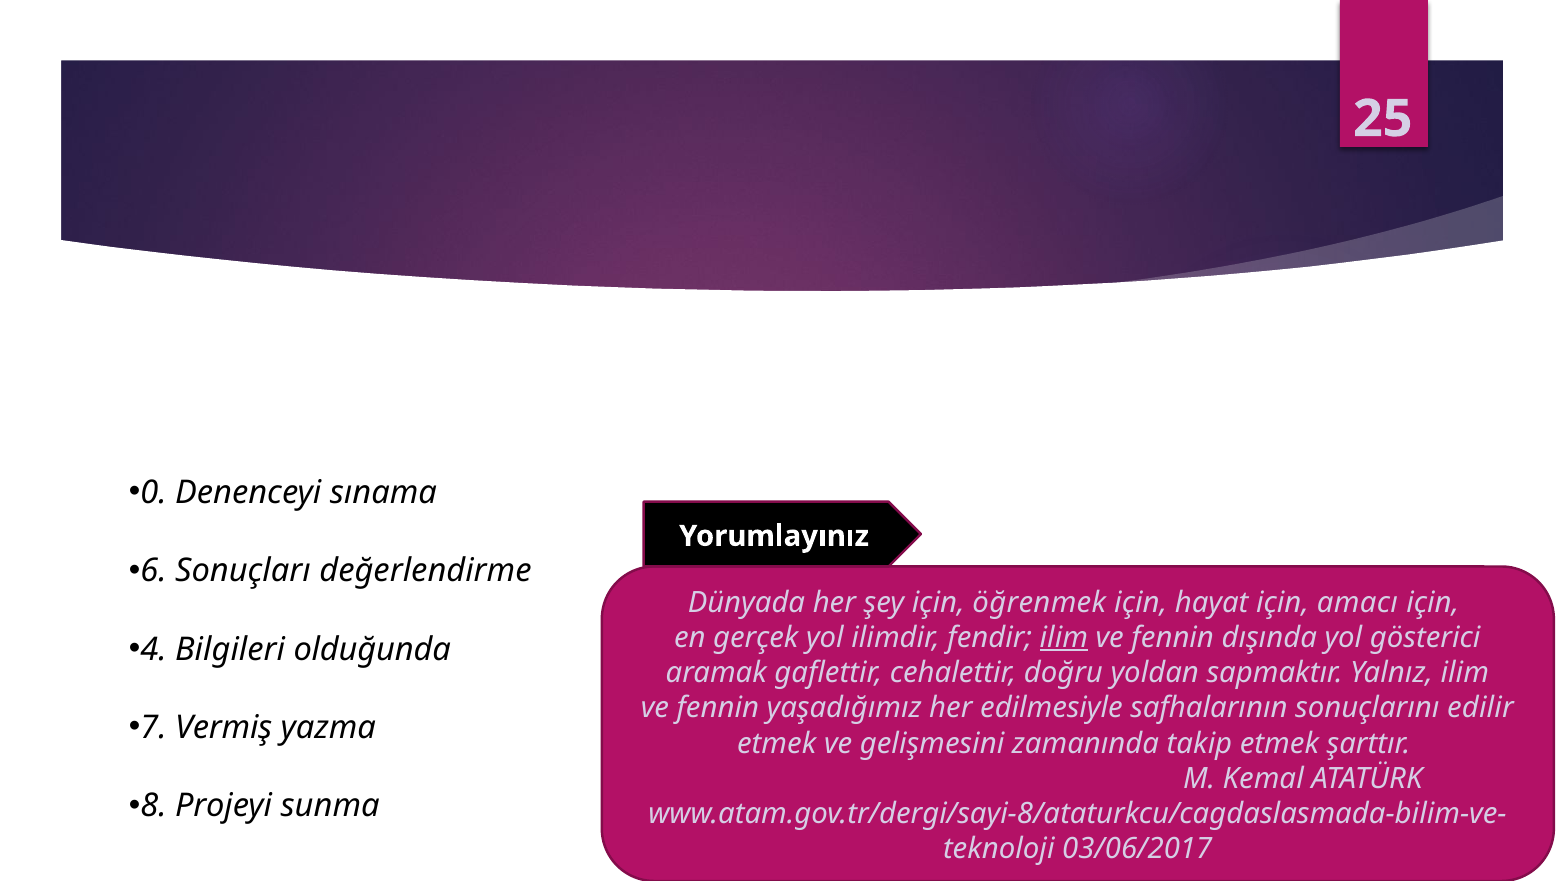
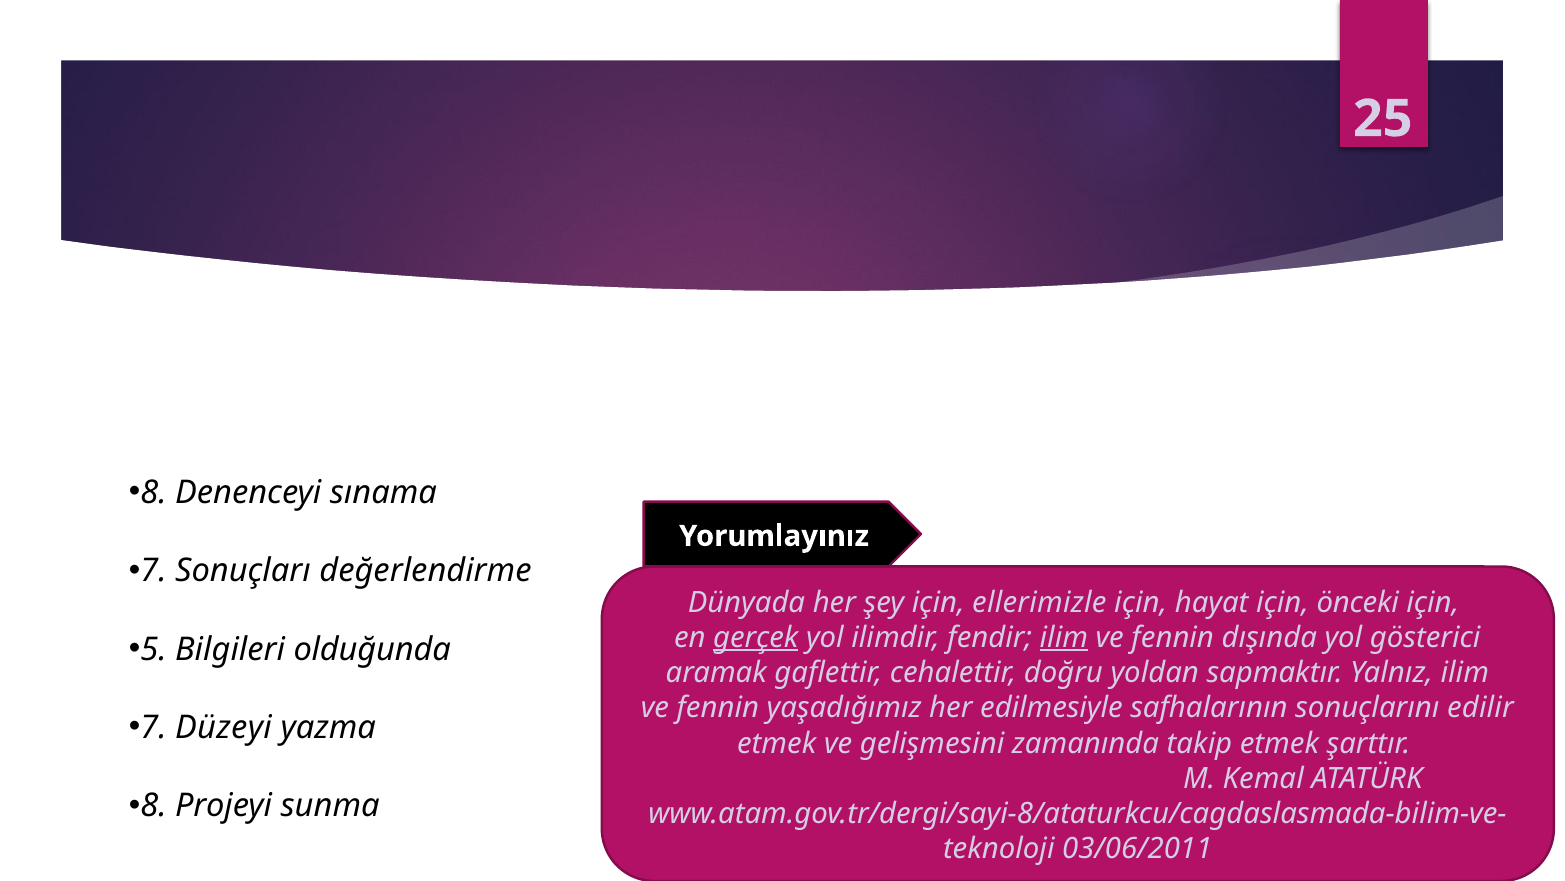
0: 0 -> 8 (153, 492)
6: 6 -> 7 (153, 571)
öğrenmek: öğrenmek -> ellerimizle (1039, 602)
amacı: amacı -> önceki (1358, 602)
gerçek underline: none -> present (756, 637)
4: 4 -> 5 (153, 649)
Vermiş: Vermiş -> Düzeyi (223, 727)
03/06/2017: 03/06/2017 -> 03/06/2011 (1137, 848)
